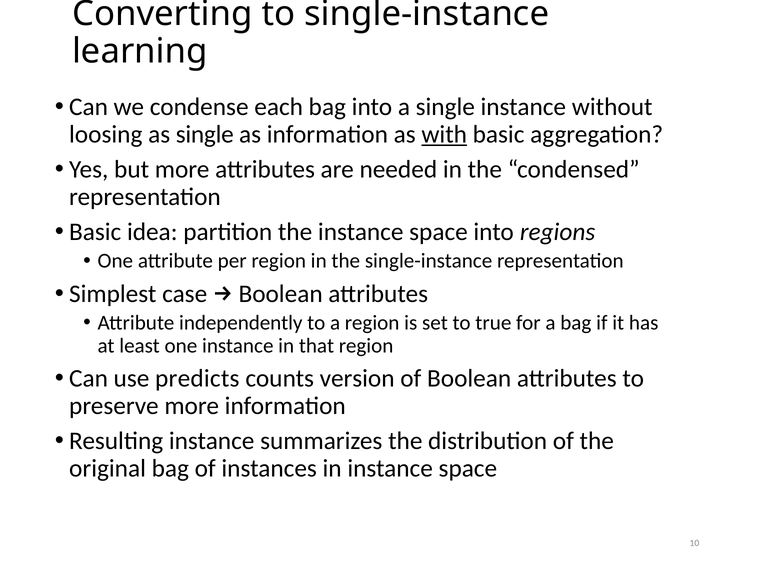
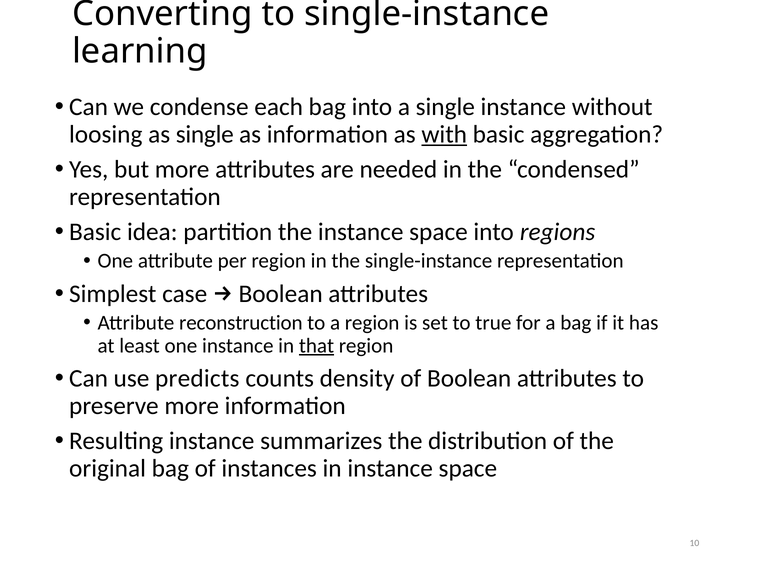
independently: independently -> reconstruction (241, 323)
that underline: none -> present (316, 346)
version: version -> density (357, 379)
